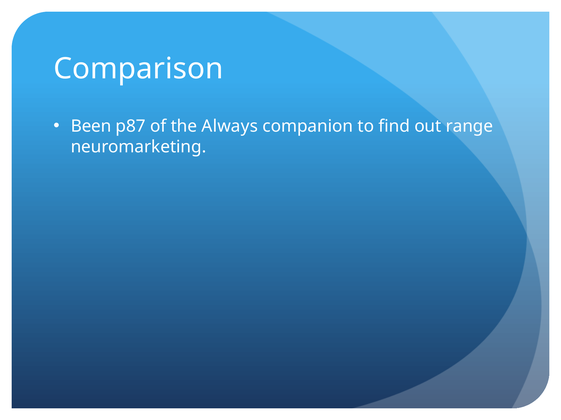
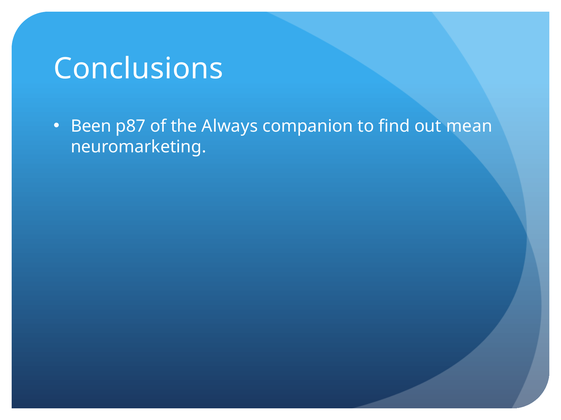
Comparison: Comparison -> Conclusions (138, 69)
range: range -> mean (469, 126)
